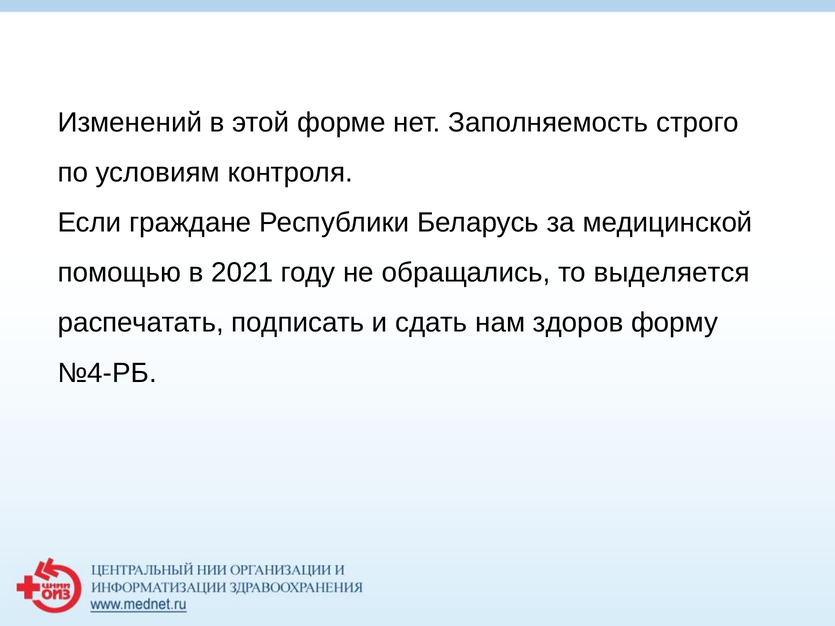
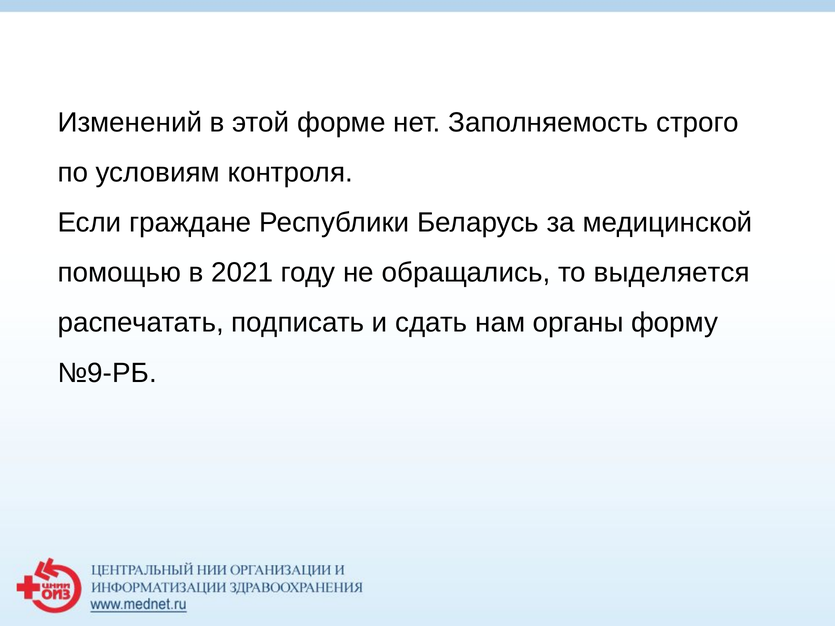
здоров: здоров -> органы (578, 323)
№4-РБ: №4-РБ -> №9-РБ (107, 373)
